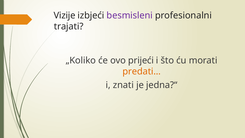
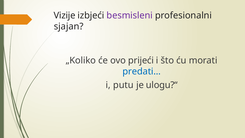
trajati: trajati -> sjajan (69, 26)
predati… colour: orange -> blue (142, 71)
znati: znati -> putu (123, 85)
jedna?“: jedna?“ -> ulogu?“ (162, 85)
